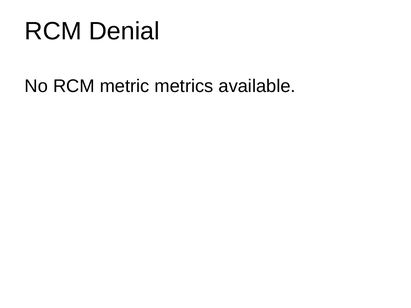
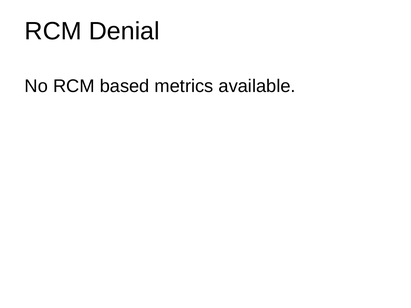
metric: metric -> based (125, 86)
